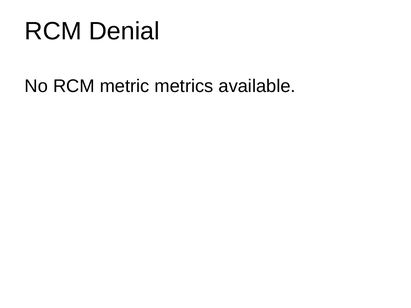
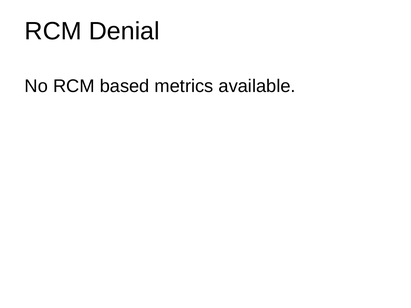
metric: metric -> based (125, 86)
